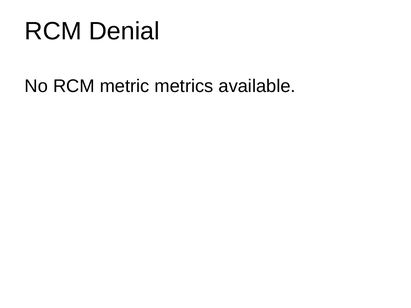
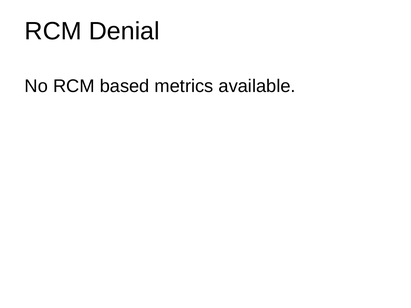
metric: metric -> based (125, 86)
